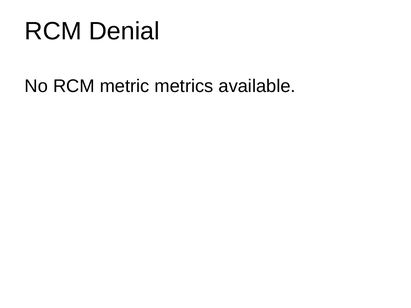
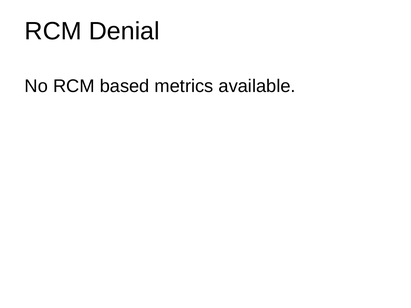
metric: metric -> based (125, 86)
